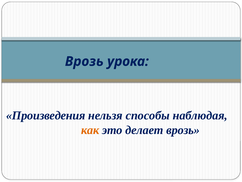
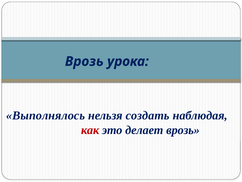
Произведения: Произведения -> Выполнялось (46, 115)
способы: способы -> создать (148, 115)
как colour: orange -> red (90, 130)
